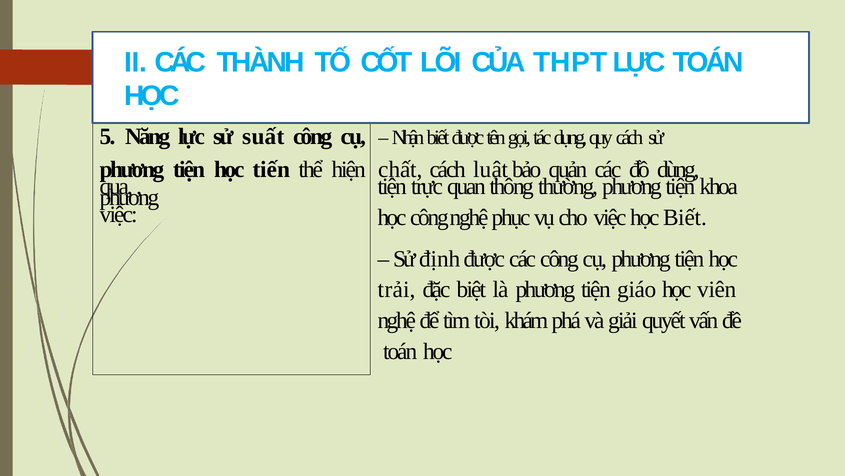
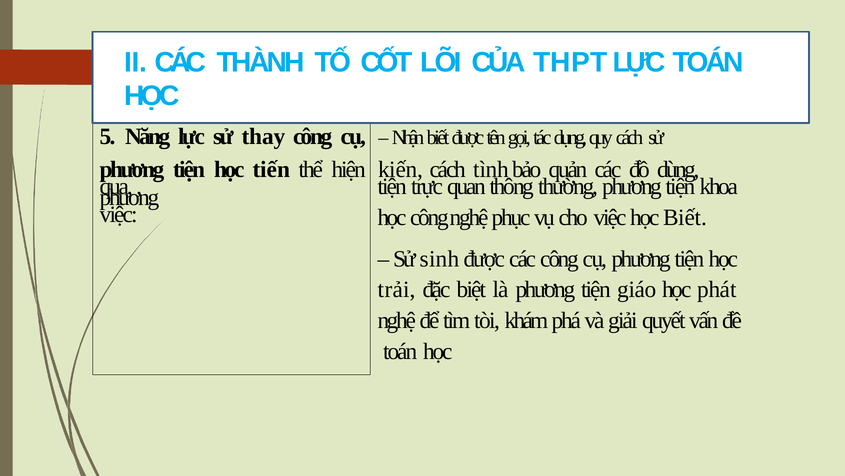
suất: suất -> thay (264, 136)
chất: chất -> kiến (401, 169)
luật: luật -> tình (491, 169)
định: định -> sinh (440, 259)
viên: viên -> phát (717, 289)
